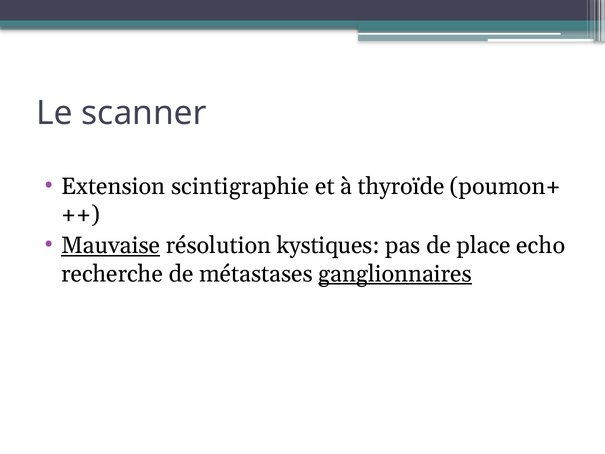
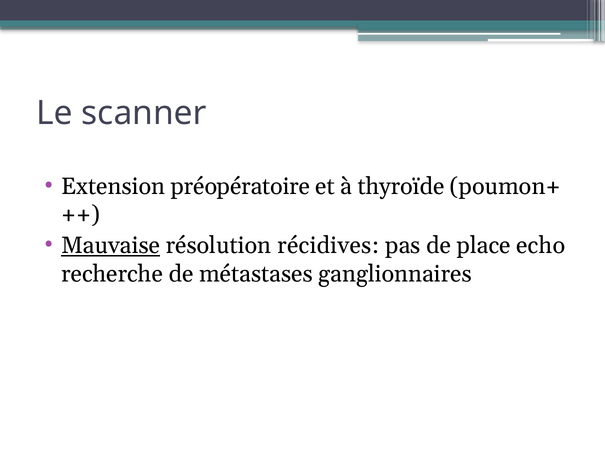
scintigraphie: scintigraphie -> préopératoire (240, 186)
kystiques: kystiques -> récidives (328, 245)
ganglionnaires underline: present -> none (395, 274)
